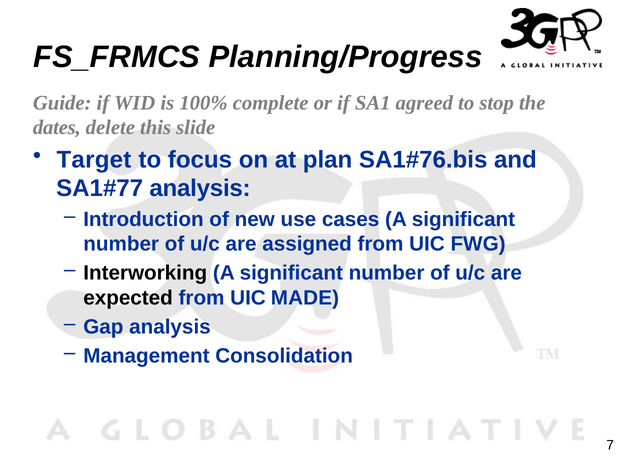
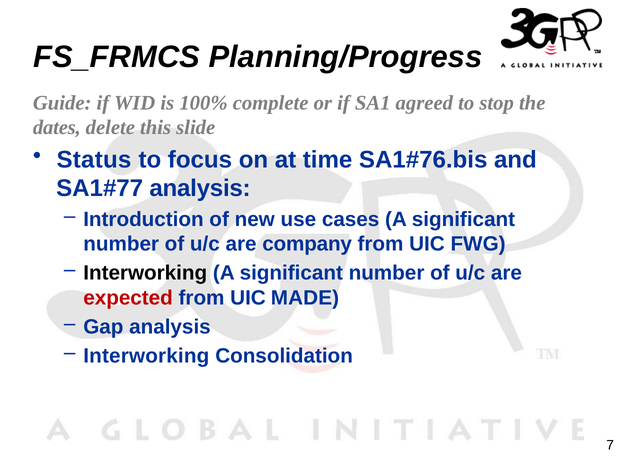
Target: Target -> Status (94, 160)
plan: plan -> time (328, 160)
assigned: assigned -> company (307, 244)
expected colour: black -> red (128, 298)
Management: Management -> Interworking (146, 356)
